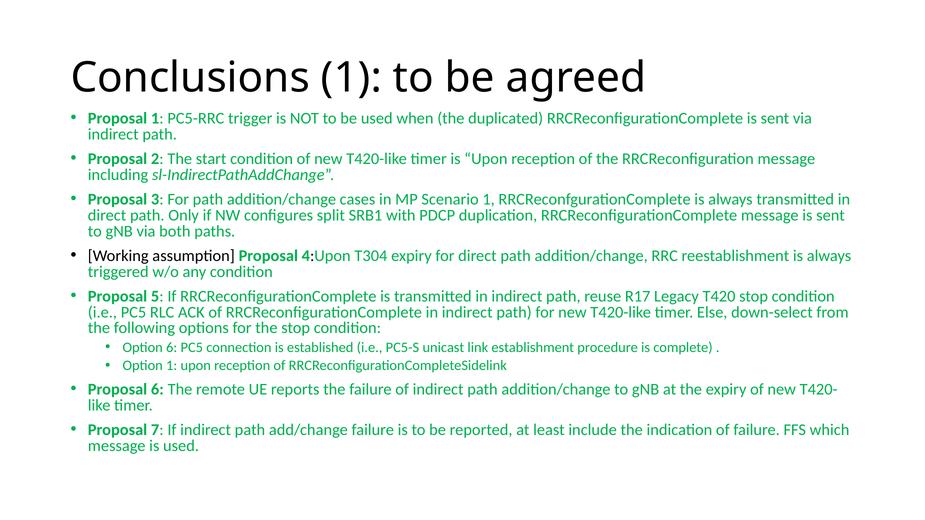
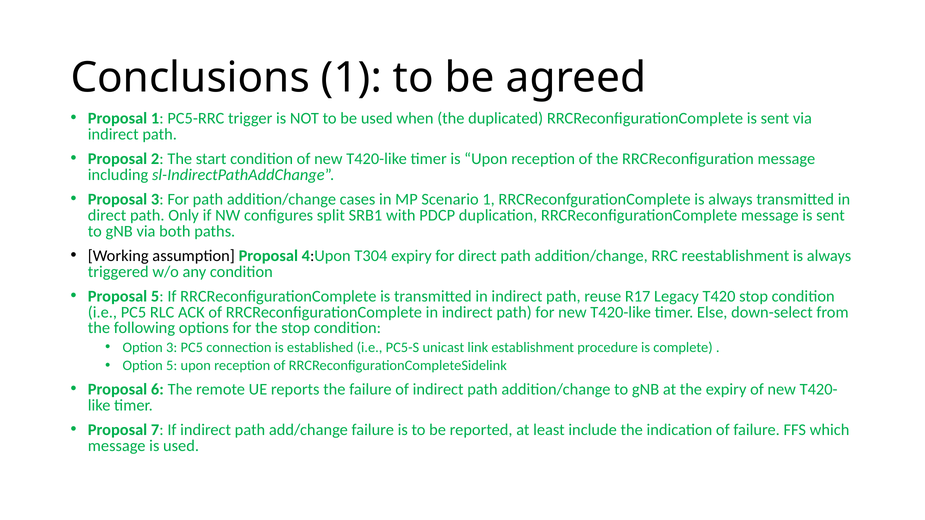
Option 6: 6 -> 3 (172, 348)
Option 1: 1 -> 5 (172, 366)
